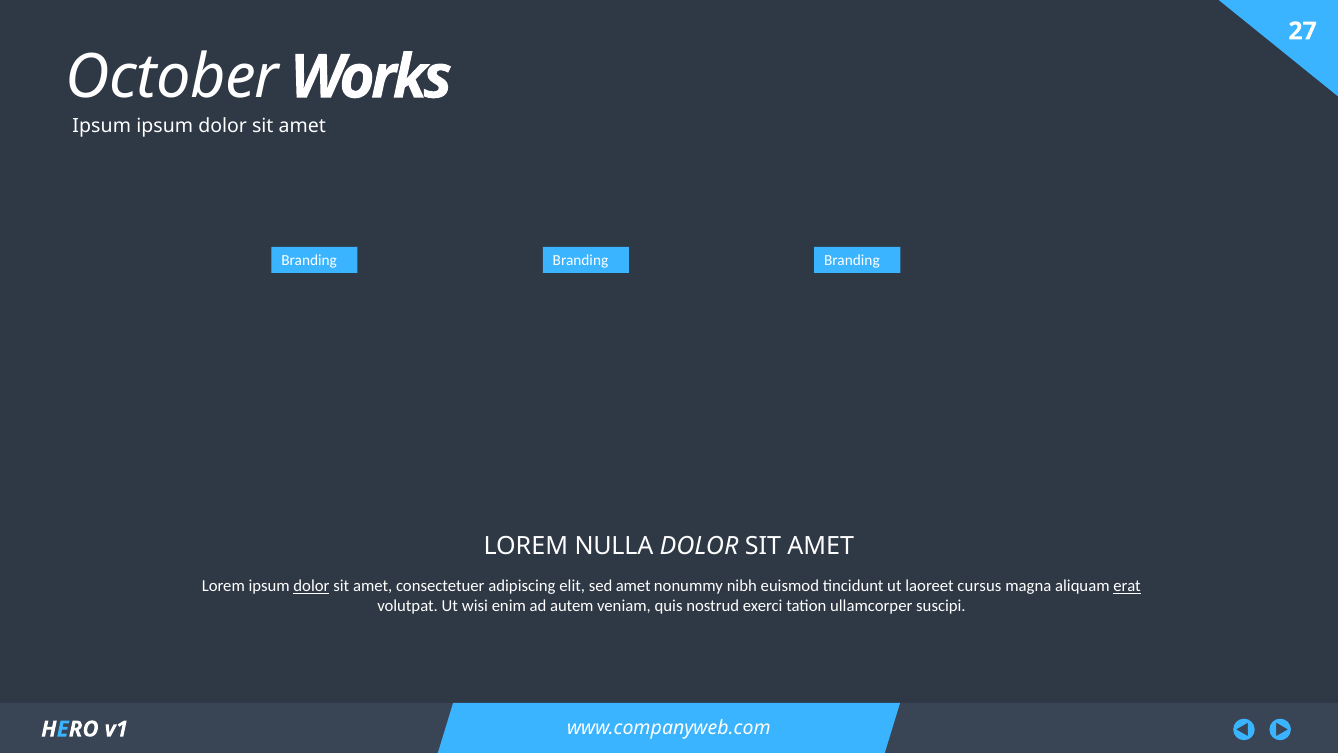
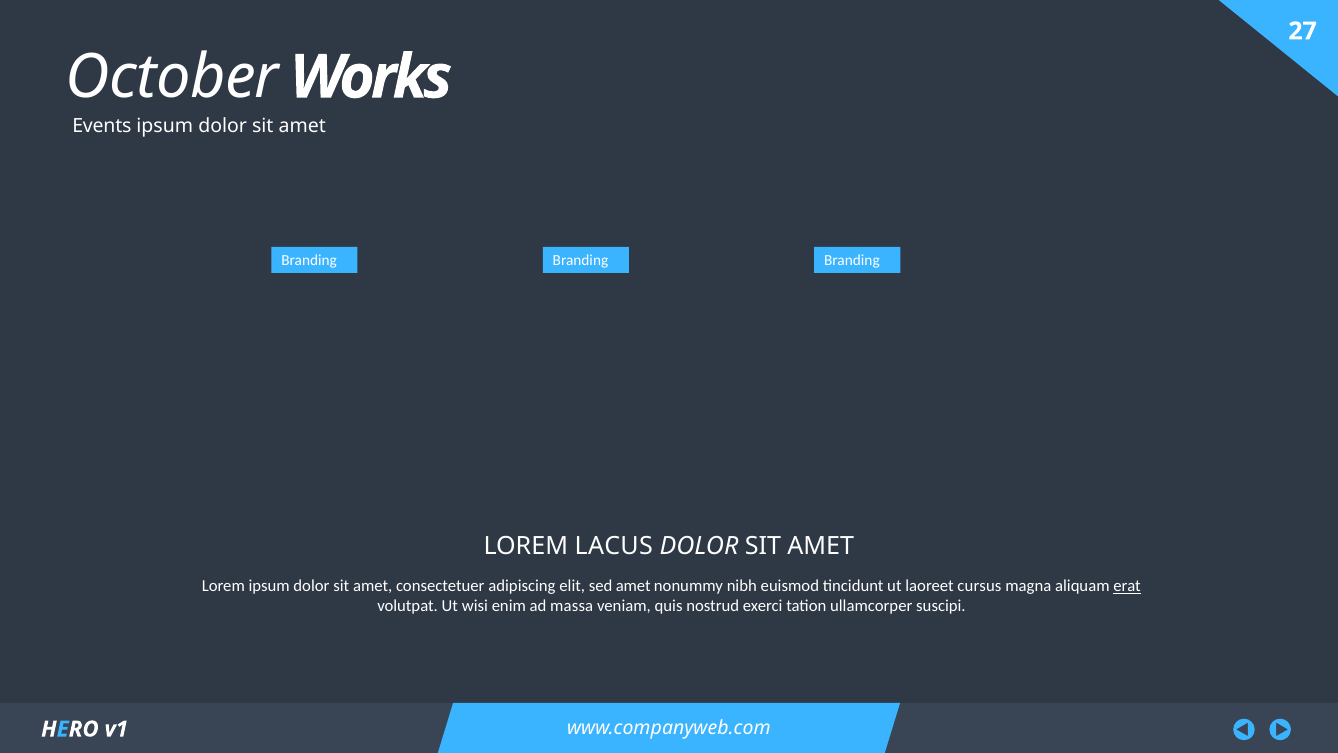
Ipsum: Ipsum -> Events (102, 126)
NULLA: NULLA -> LACUS (614, 546)
dolor underline: present -> none (311, 586)
autem: autem -> massa (572, 606)
